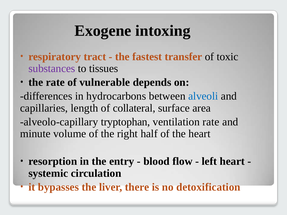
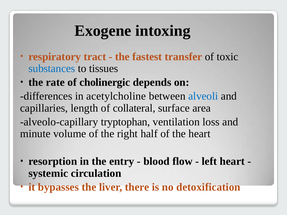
substances colour: purple -> blue (52, 69)
vulnerable: vulnerable -> cholinergic (105, 82)
hydrocarbons: hydrocarbons -> acetylcholine (116, 96)
ventilation rate: rate -> loss (211, 122)
